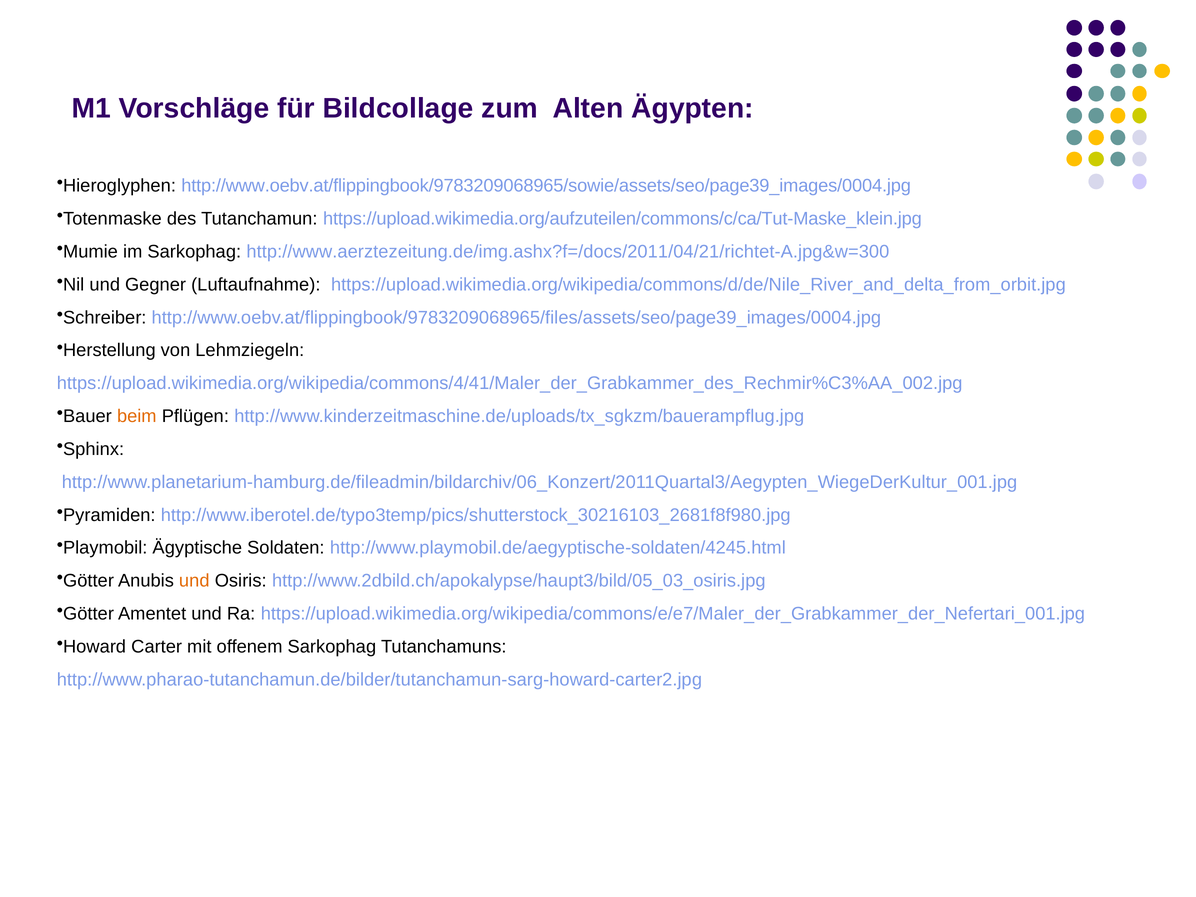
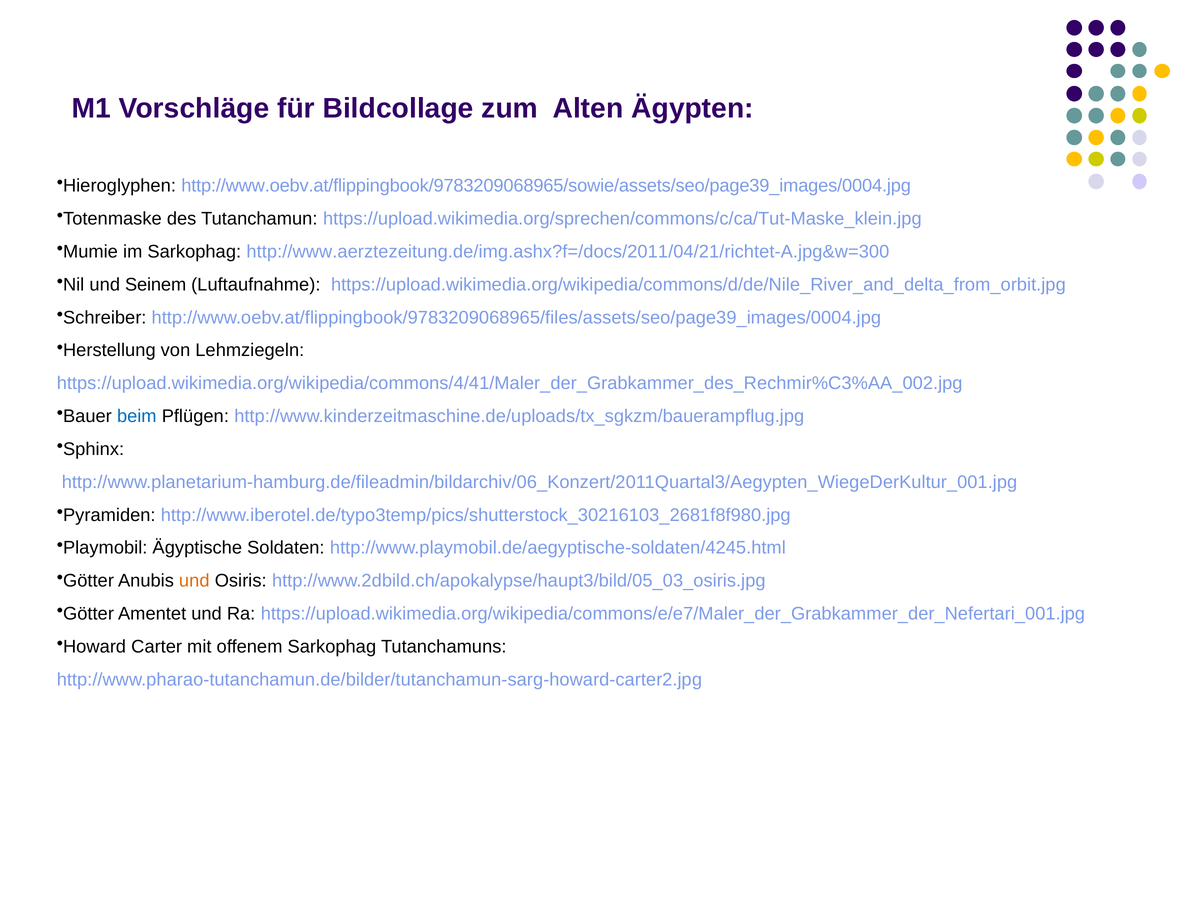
https://upload.wikimedia.org/aufzuteilen/commons/c/ca/Tut-Maske_klein.jpg: https://upload.wikimedia.org/aufzuteilen/commons/c/ca/Tut-Maske_klein.jpg -> https://upload.wikimedia.org/sprechen/commons/c/ca/Tut-Maske_klein.jpg (622, 219)
Gegner: Gegner -> Seinem (156, 285)
beim colour: orange -> blue (137, 416)
